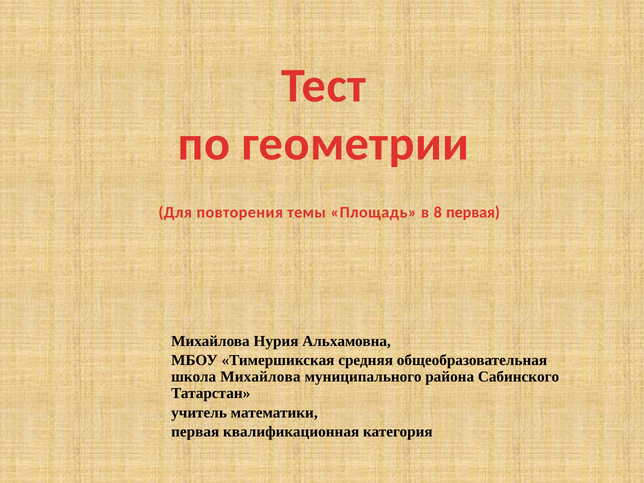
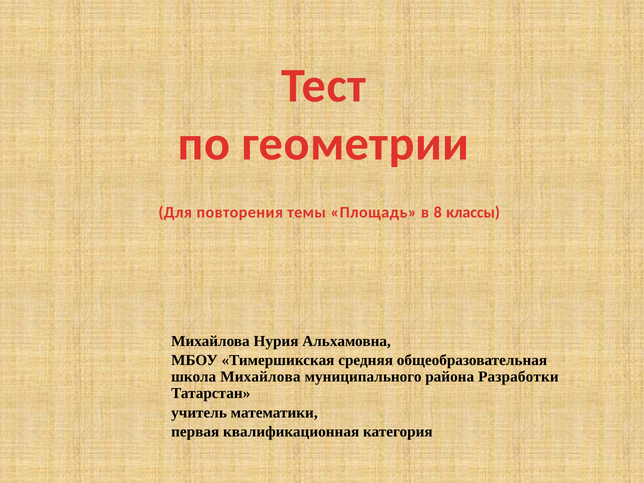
8 первая: первая -> классы (473, 212)
Сабинского: Сабинского -> Разработки (518, 377)
